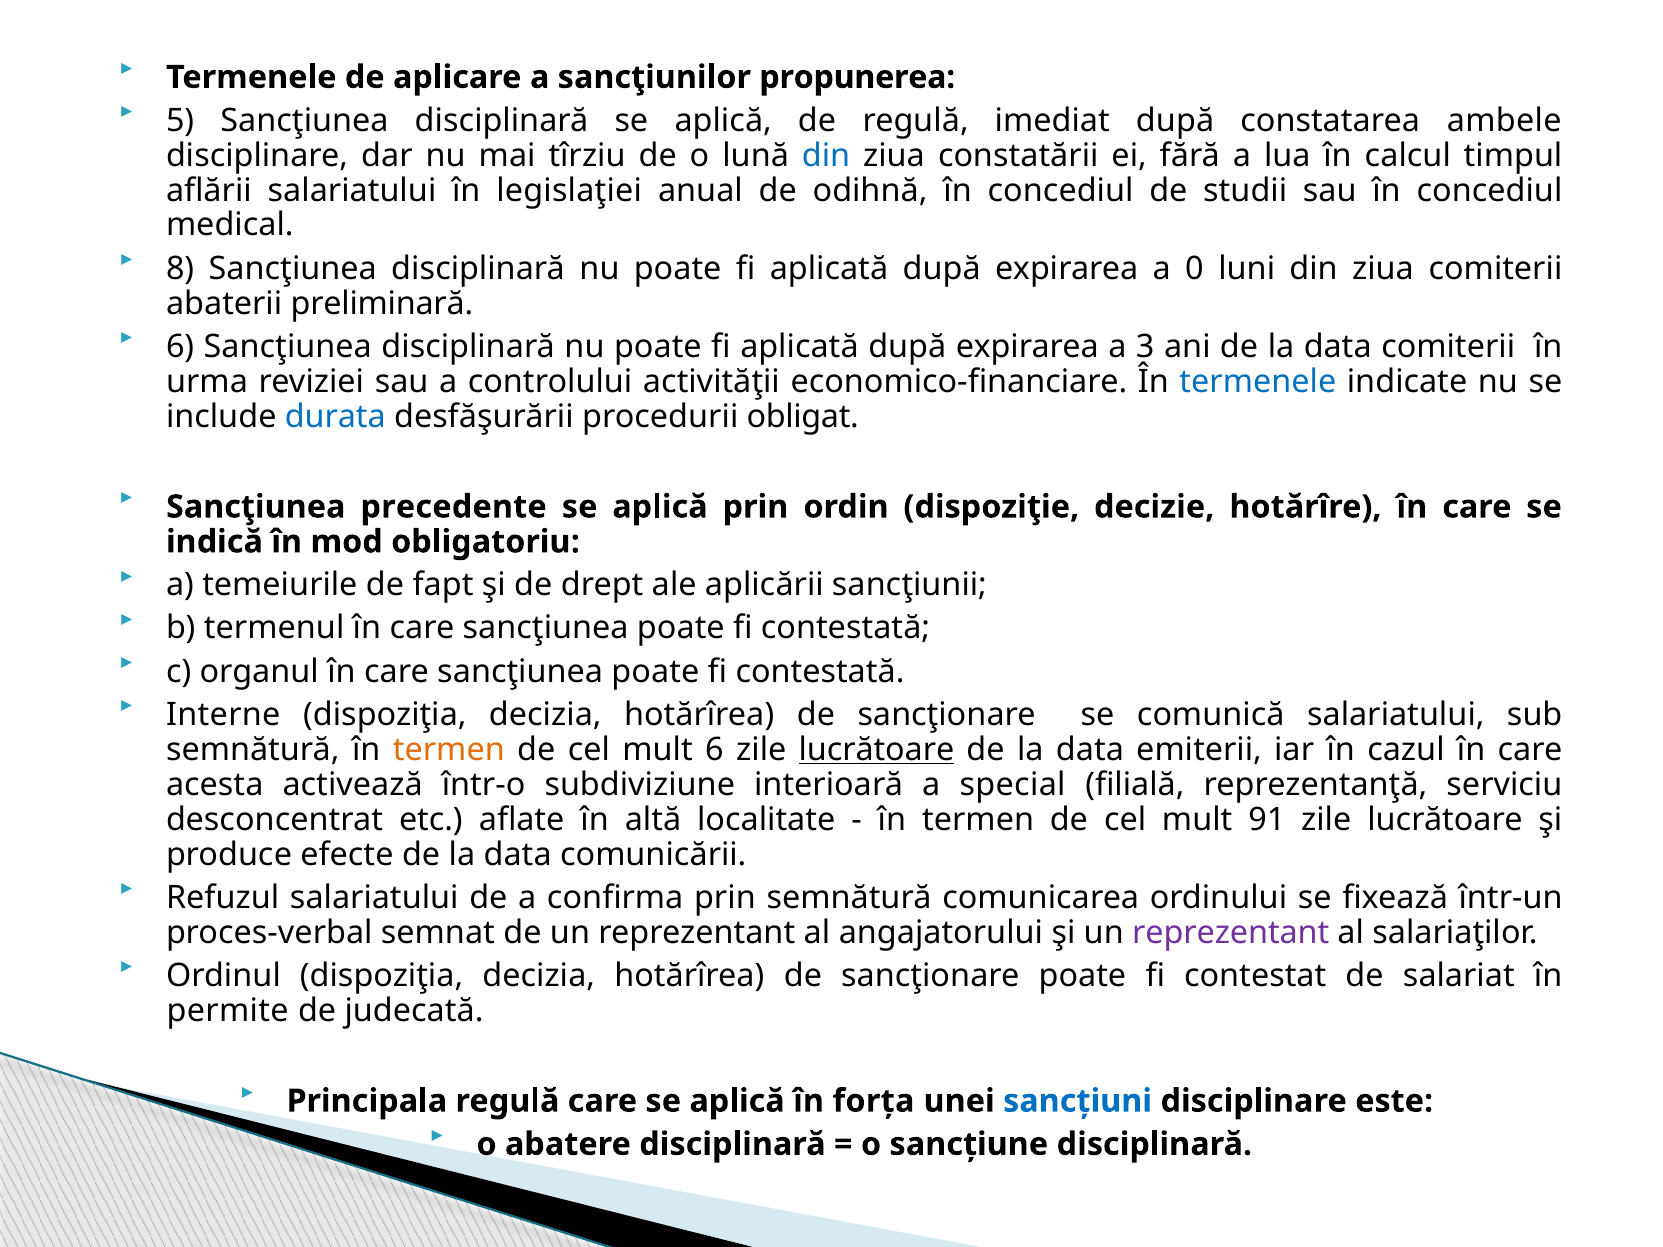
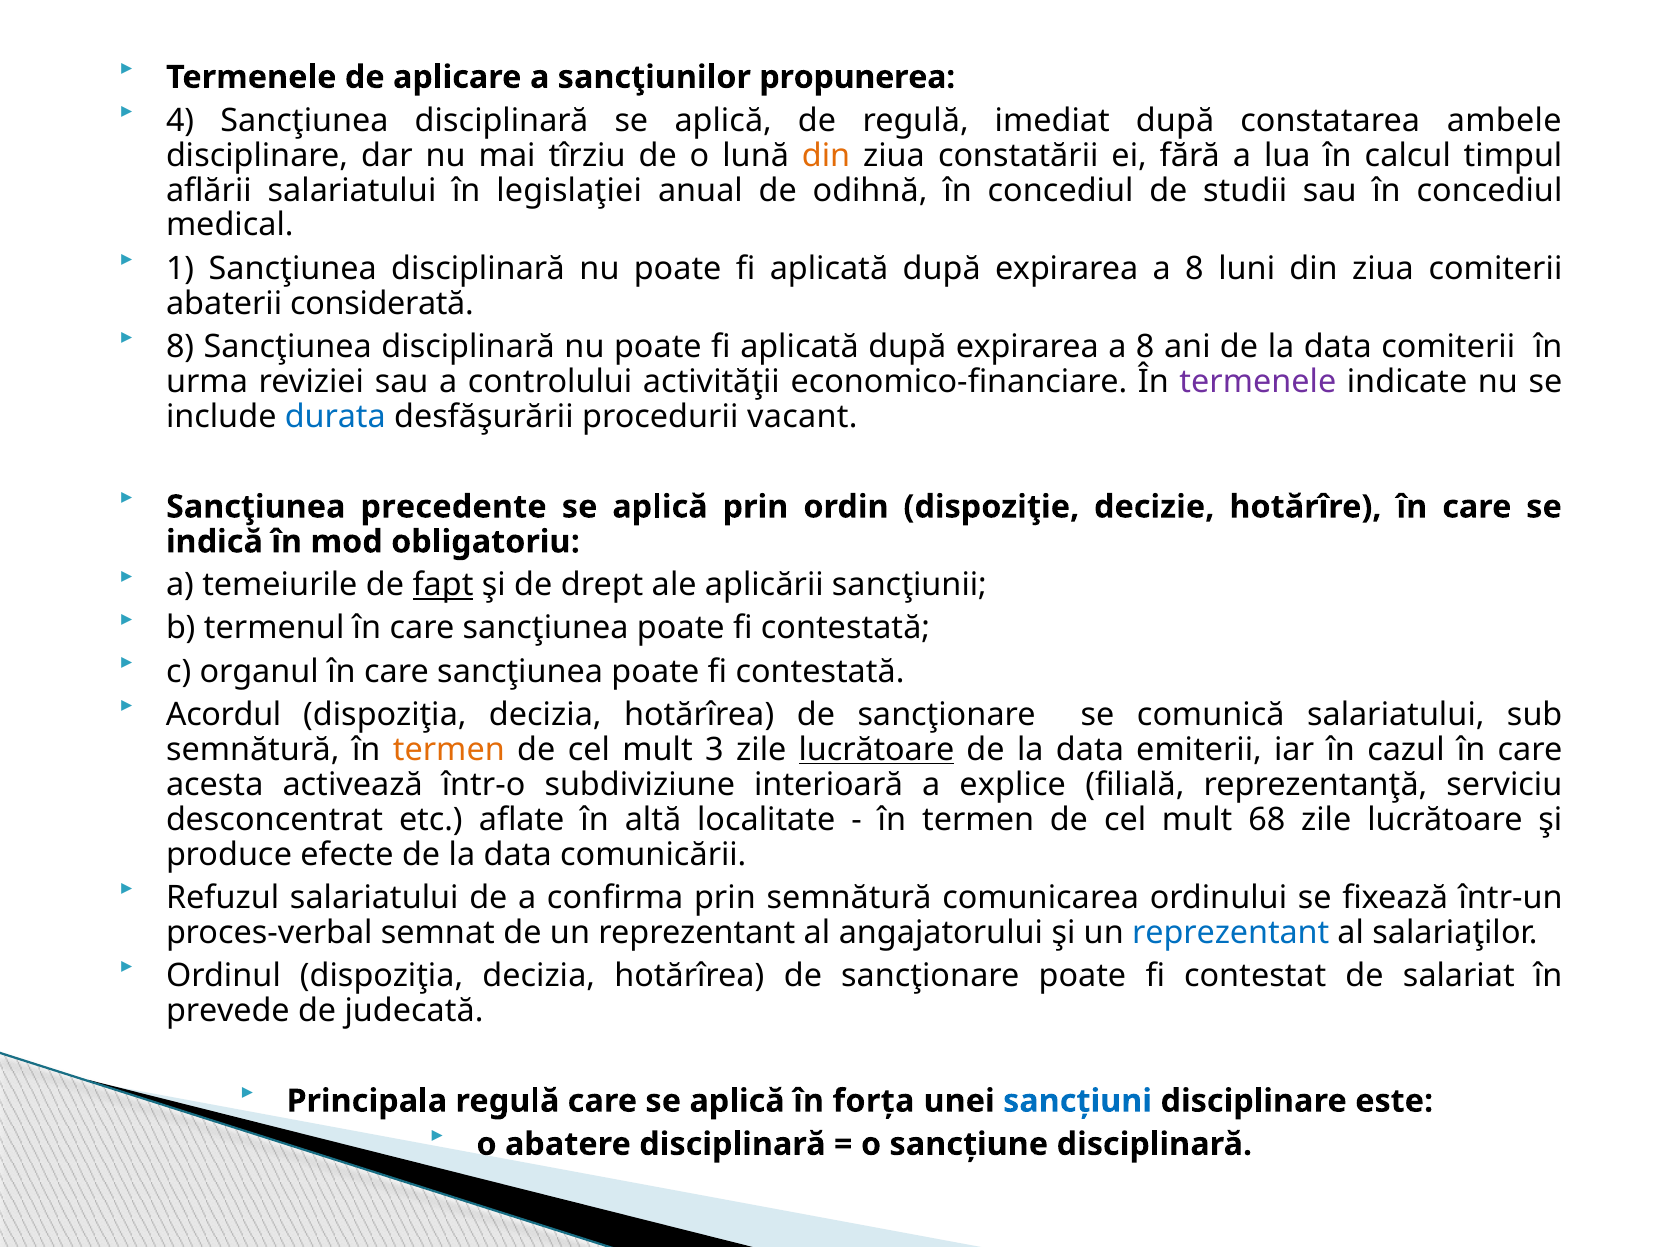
5: 5 -> 4 (180, 120)
din colour: blue -> orange (826, 155)
8: 8 -> 1 (180, 269)
0: 0 -> 8 (1194, 269)
preliminară: preliminară -> considerată (382, 304)
6: 6 -> 8 (180, 347)
3: 3 -> 8 (1145, 347)
termenele colour: blue -> purple (1258, 382)
obligat: obligat -> vacant (802, 417)
fapt underline: none -> present (443, 585)
Interne: Interne -> Acordul (224, 715)
mult 6: 6 -> 3 (714, 750)
special: special -> explice (1013, 785)
91: 91 -> 68 (1267, 820)
reprezentant colour: purple -> blue (1231, 933)
permite: permite -> prevede (228, 1011)
